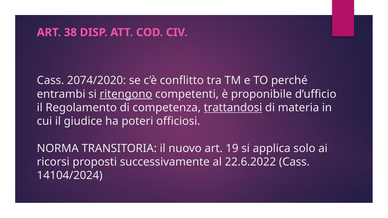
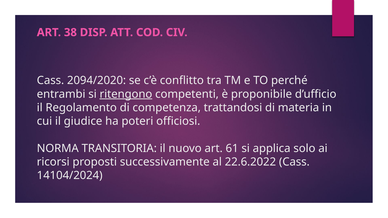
2074/2020: 2074/2020 -> 2094/2020 (97, 81)
trattandosi underline: present -> none (233, 108)
19: 19 -> 61 (232, 149)
